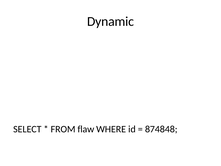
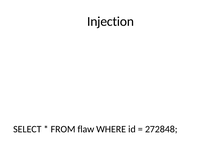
Dynamic: Dynamic -> Injection (111, 21)
874848: 874848 -> 272848 (161, 129)
